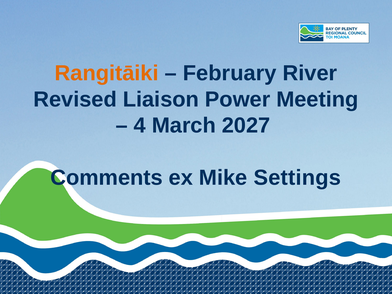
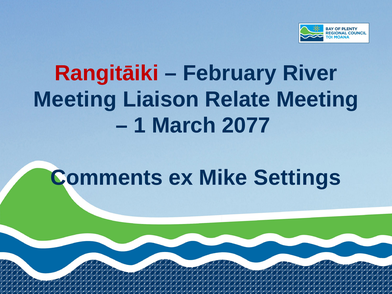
Rangitāiki colour: orange -> red (107, 73)
Revised: Revised -> Meeting (75, 99)
Power: Power -> Relate (238, 99)
4: 4 -> 1 (140, 125)
2027: 2027 -> 2077 (246, 125)
